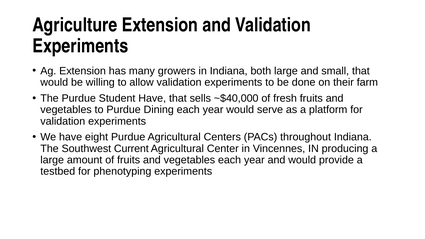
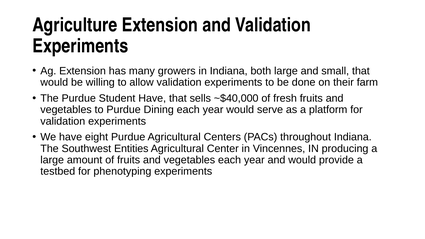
Current: Current -> Entities (131, 149)
